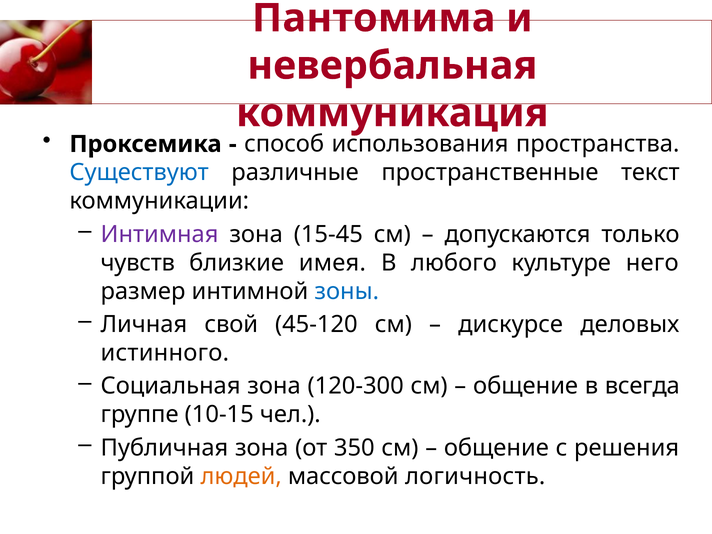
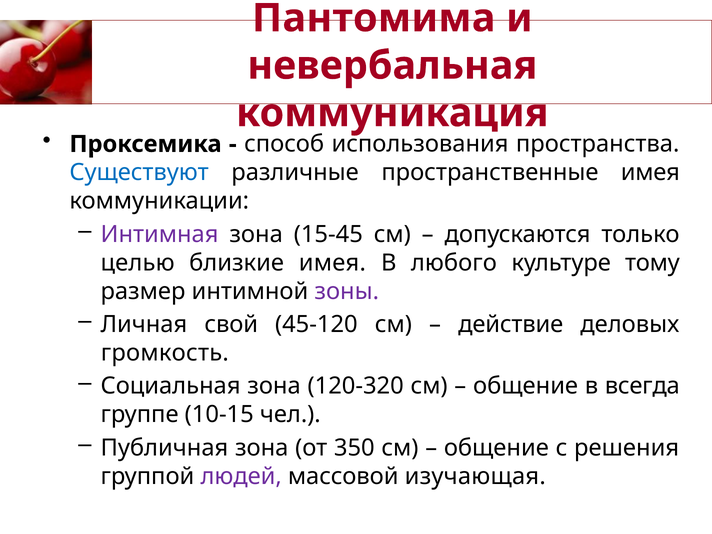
пространственные текст: текст -> имея (650, 173)
чувств: чувств -> целью (138, 263)
него: него -> тому (652, 263)
зоны colour: blue -> purple (347, 291)
дискурсе: дискурсе -> действие (511, 324)
истинного: истинного -> громкость (165, 353)
120-300: 120-300 -> 120-320 (356, 386)
людей colour: orange -> purple (241, 476)
логичность: логичность -> изучающая (475, 476)
